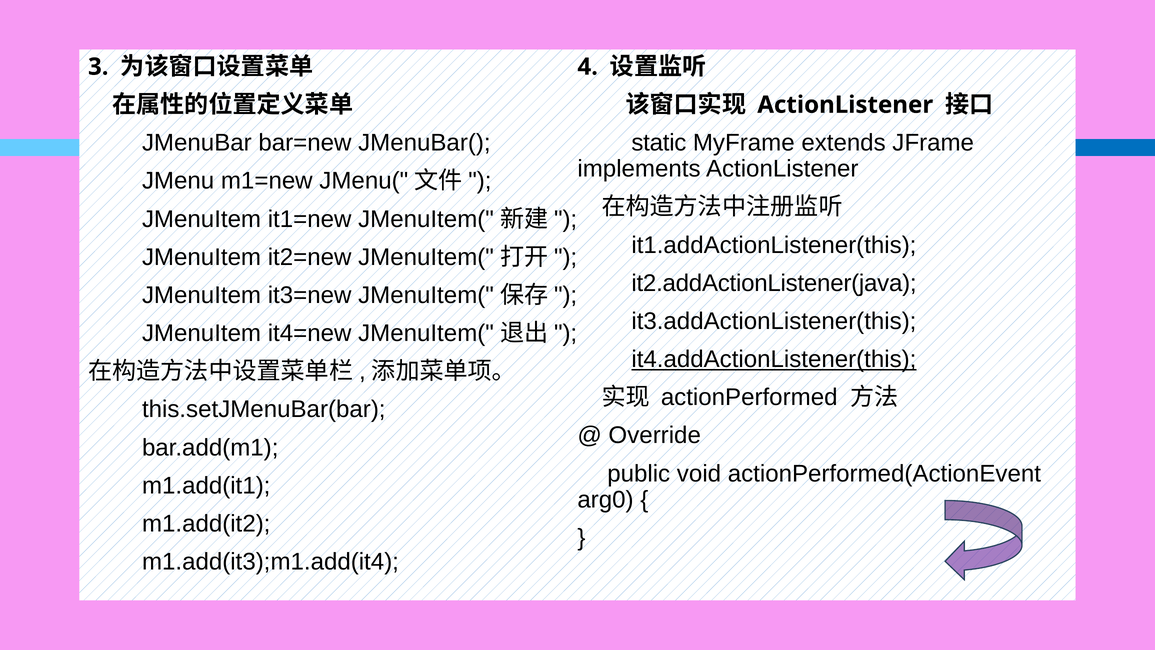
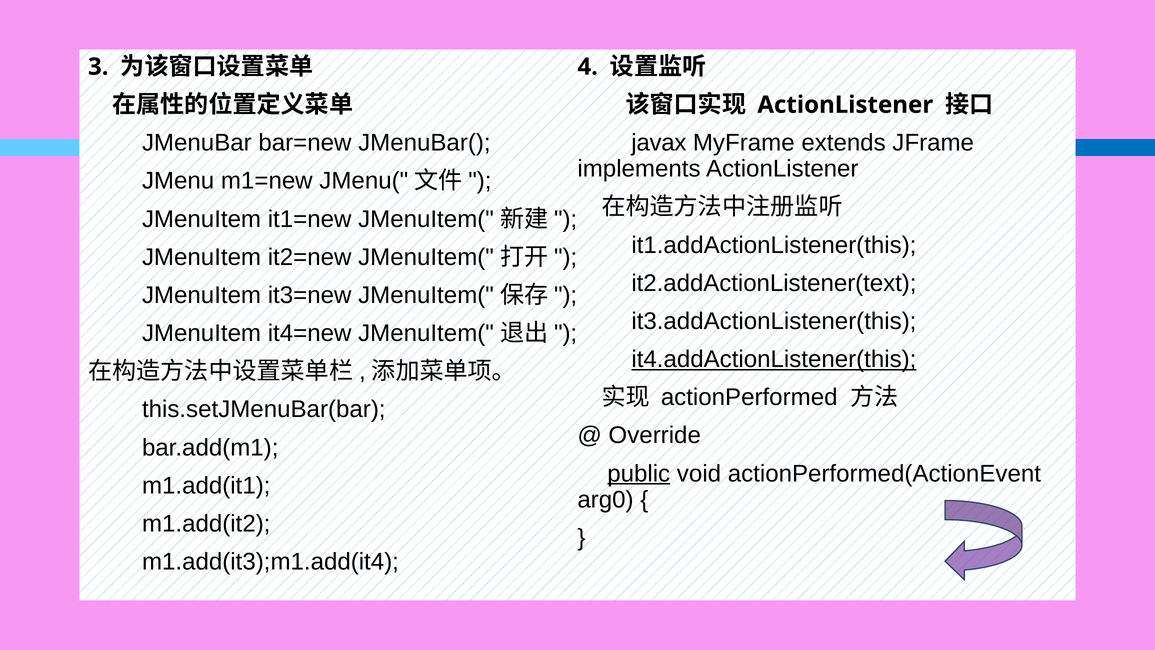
static: static -> javax (659, 143)
it2.addActionListener(java: it2.addActionListener(java -> it2.addActionListener(text (774, 283)
public underline: none -> present (639, 473)
